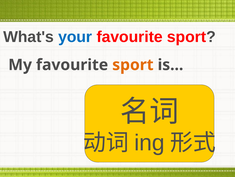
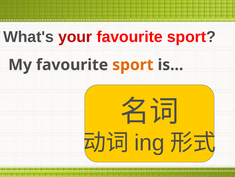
your colour: blue -> red (75, 37)
